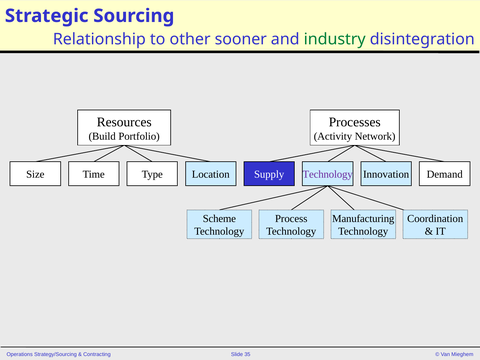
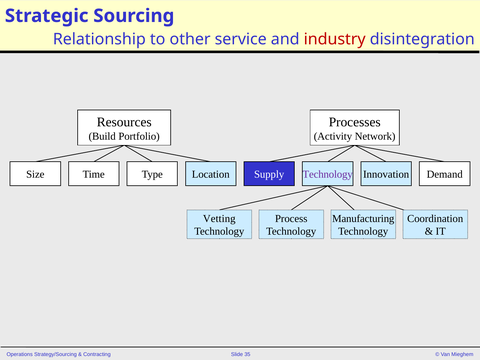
sooner: sooner -> service (241, 39)
industry colour: green -> red (335, 39)
Scheme: Scheme -> Vetting (219, 219)
